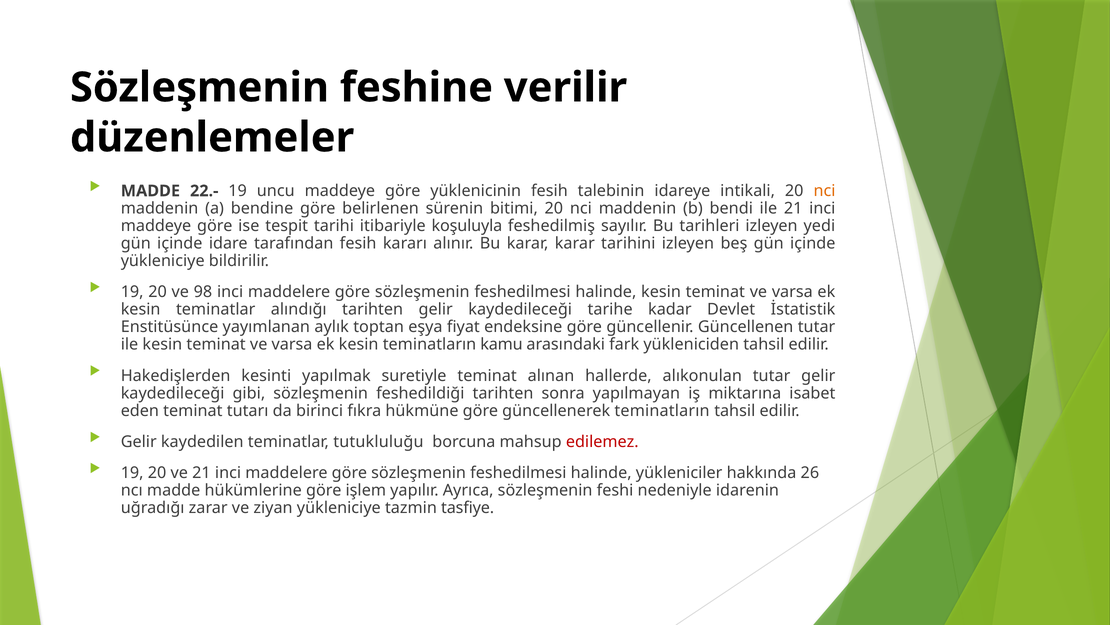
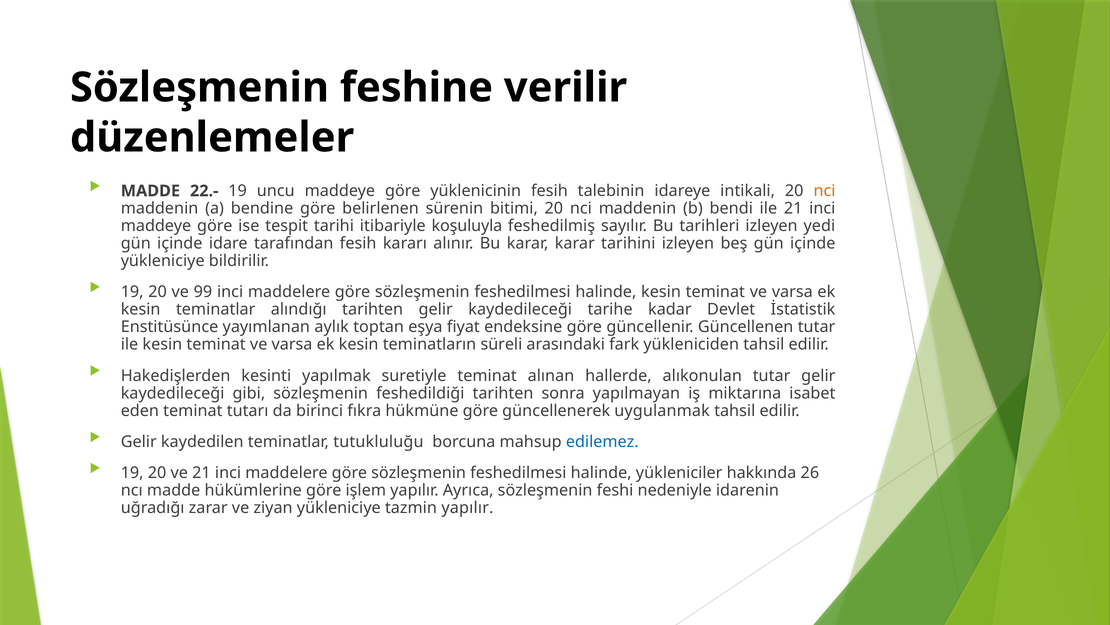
98: 98 -> 99 (203, 292)
kamu: kamu -> süreli (501, 344)
güncellenerek teminatların: teminatların -> uygulanmak (662, 410)
edilemez colour: red -> blue (602, 441)
tazmin tasfiye: tasfiye -> yapılır (467, 507)
